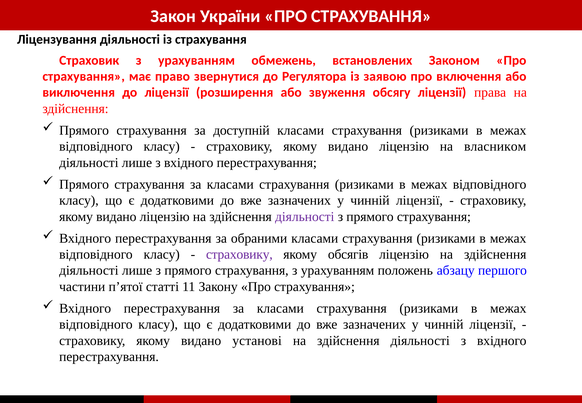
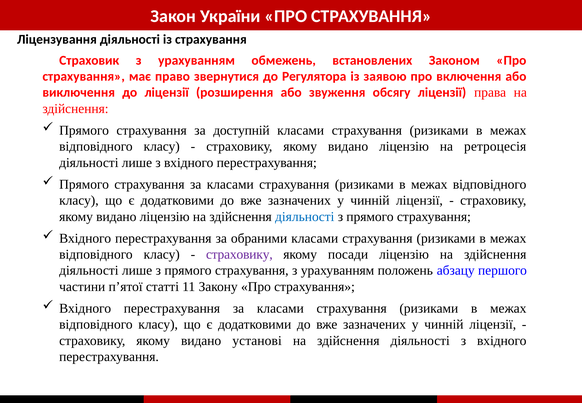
власником: власником -> ретроцесія (495, 146)
діяльності colour: purple -> blue (305, 217)
обсягів: обсягів -> посади (348, 254)
